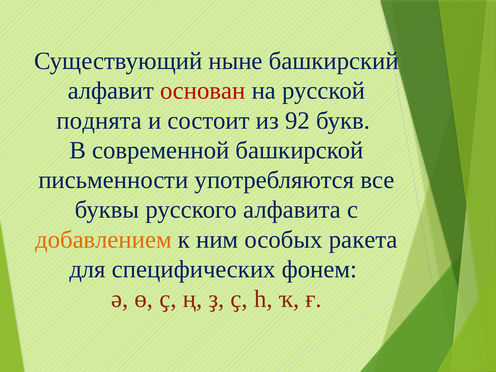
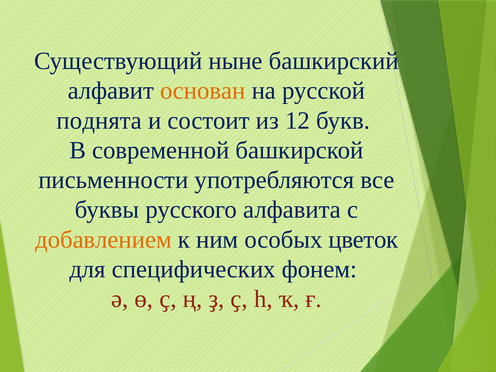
основан colour: red -> orange (203, 91)
92: 92 -> 12 (297, 120)
ракета: ракета -> цветок (363, 240)
